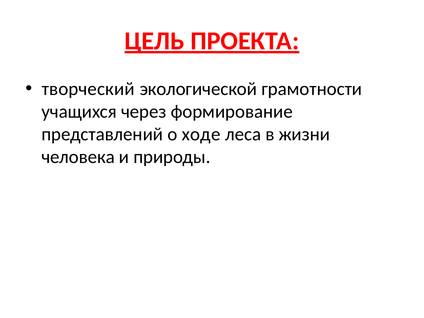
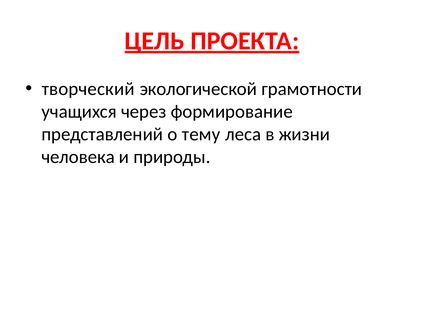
ходе: ходе -> тему (201, 134)
